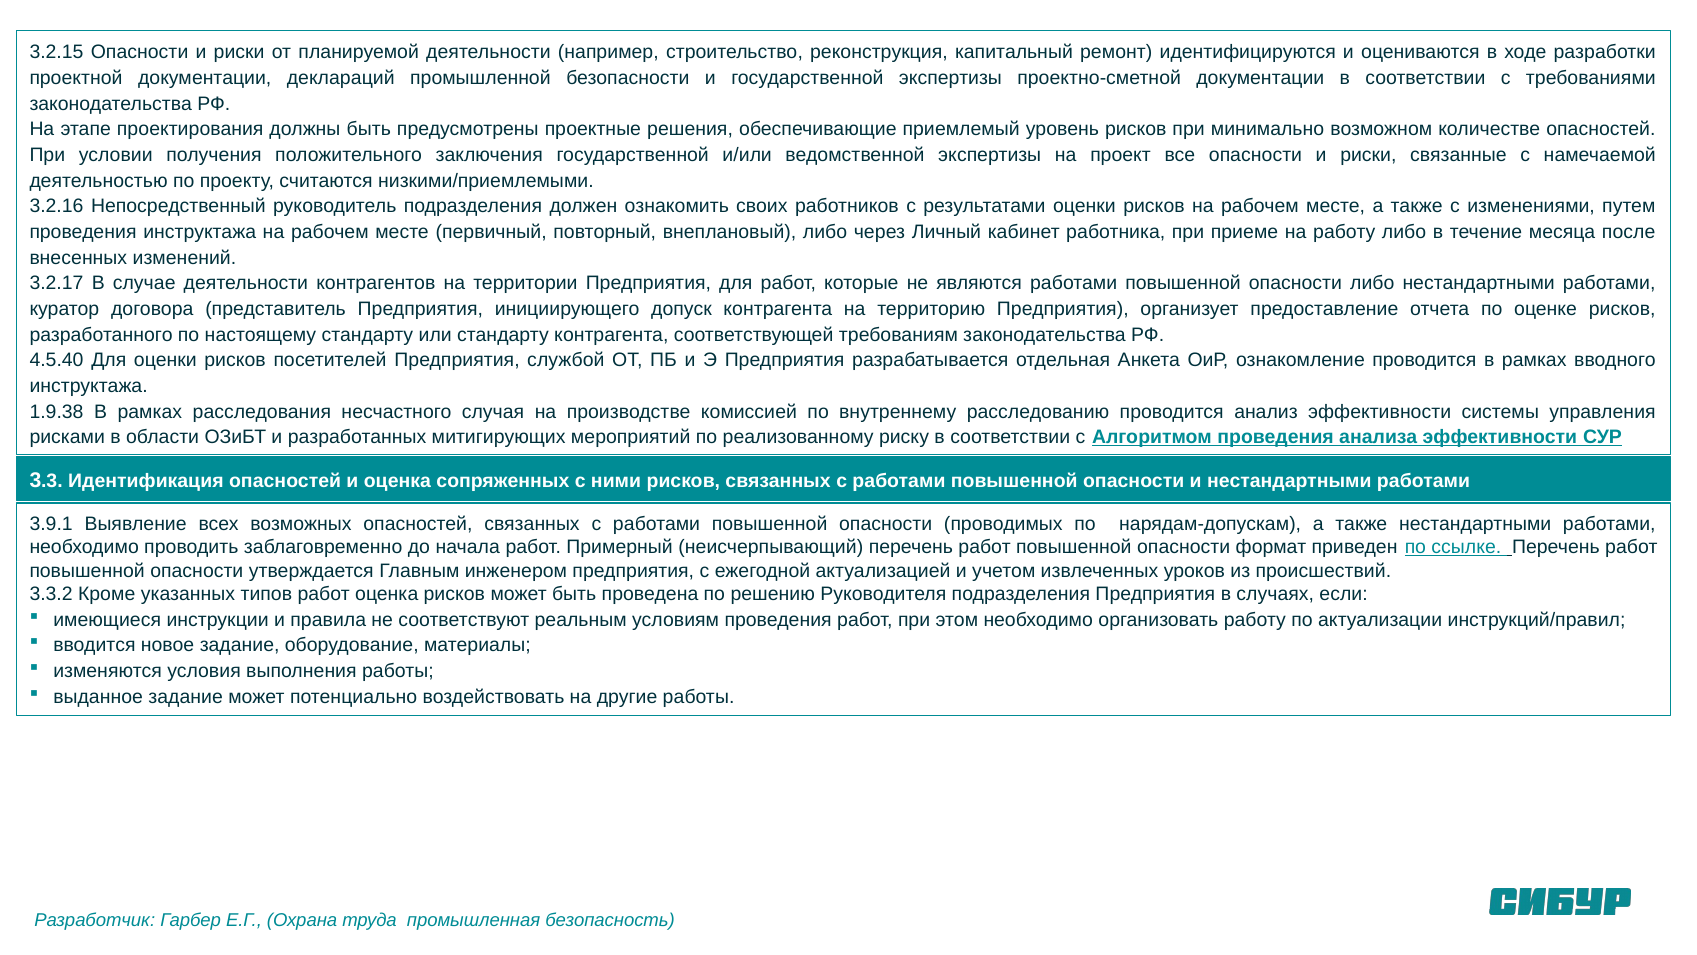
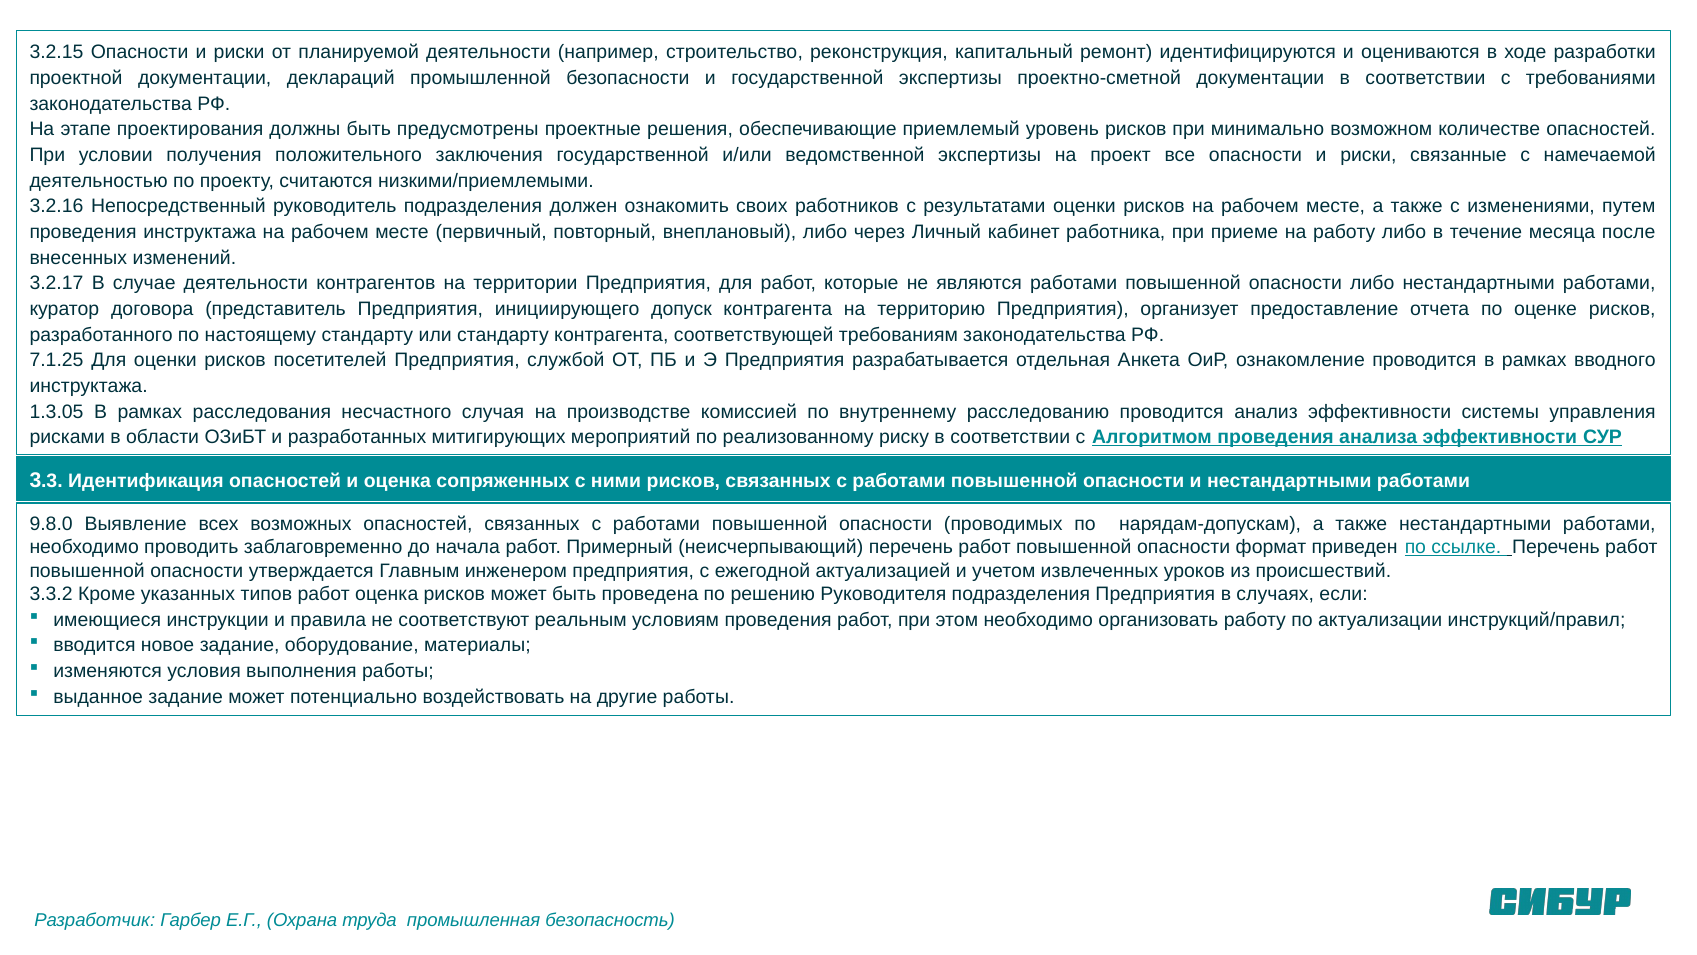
4.5.40: 4.5.40 -> 7.1.25 (57, 360)
1.9.38: 1.9.38 -> 1.3.05 (57, 411)
3.9.1: 3.9.1 -> 9.8.0 (51, 524)
